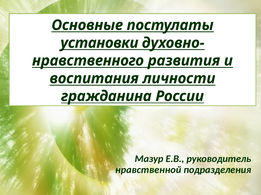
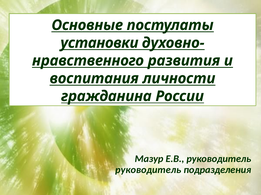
нравственной: нравственной -> руководитель (148, 170)
